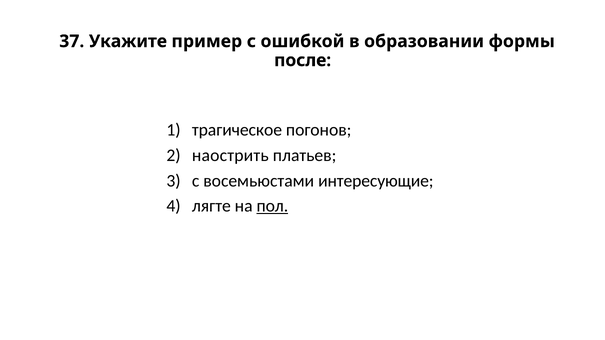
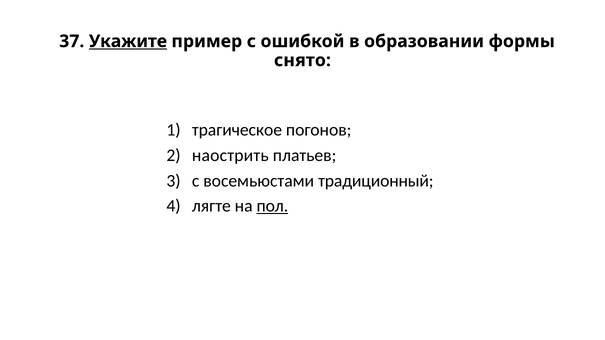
Укажите underline: none -> present (128, 41)
после: после -> снято (302, 60)
интересующие: интересующие -> традиционный (376, 181)
